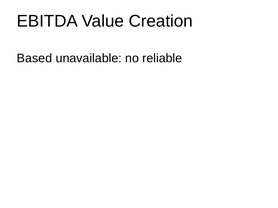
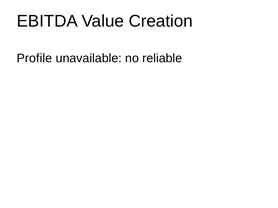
Based: Based -> Profile (34, 58)
